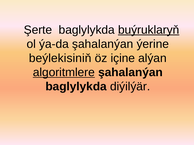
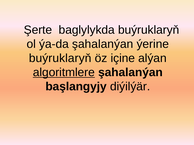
buýruklaryň underline: present -> none (149, 30)
beýlekisiniň: beýlekisiniň -> buýruklaryň (60, 58)
baglylykda: baglylykda -> başlangyjy (76, 87)
